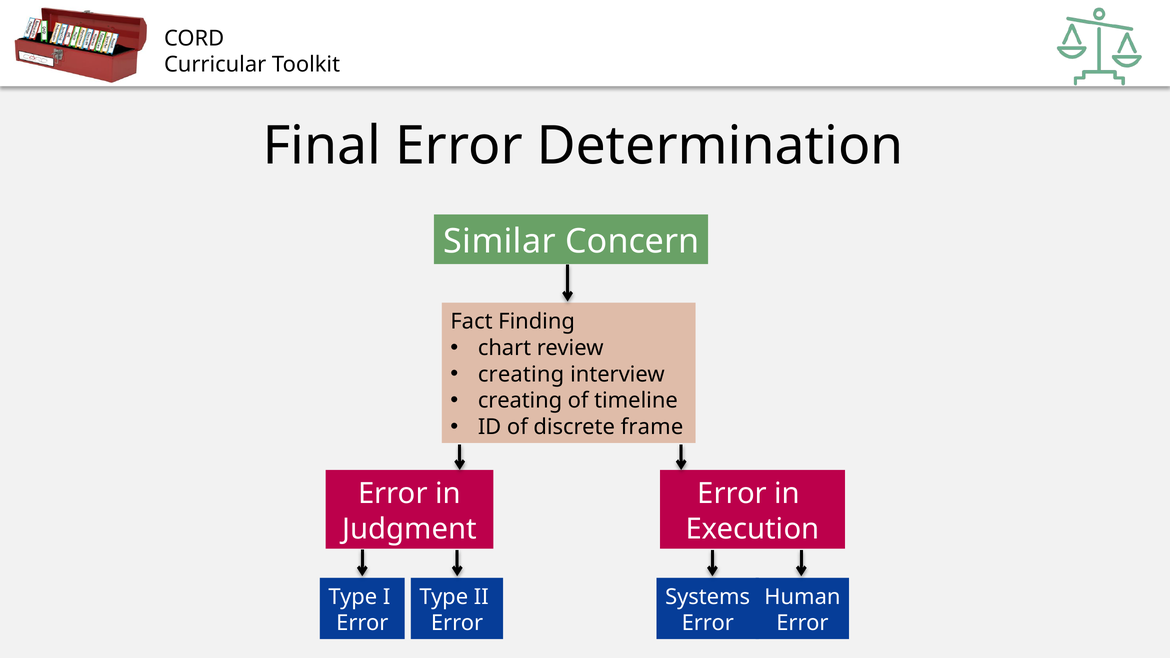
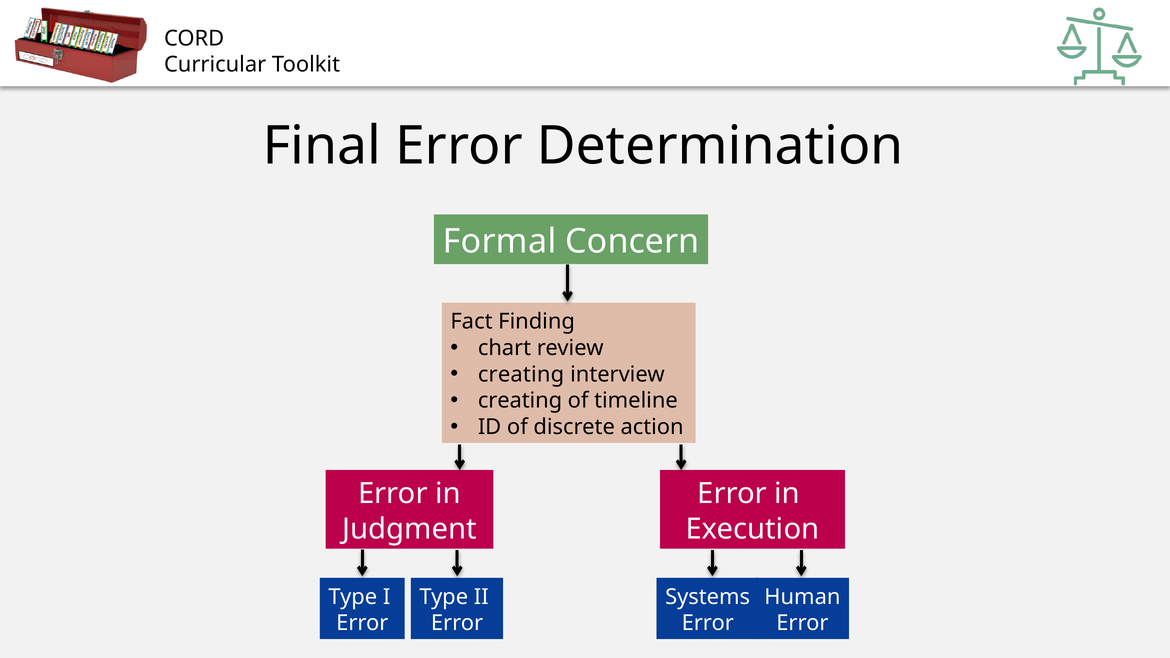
Similar: Similar -> Formal (499, 242)
frame: frame -> action (652, 427)
